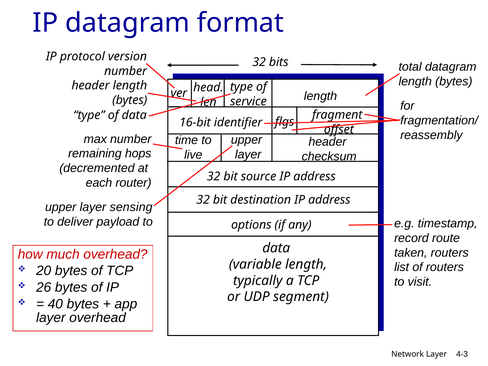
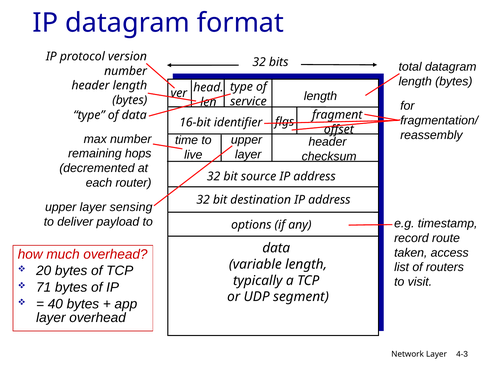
taken routers: routers -> access (450, 253)
26: 26 -> 71 (44, 287)
